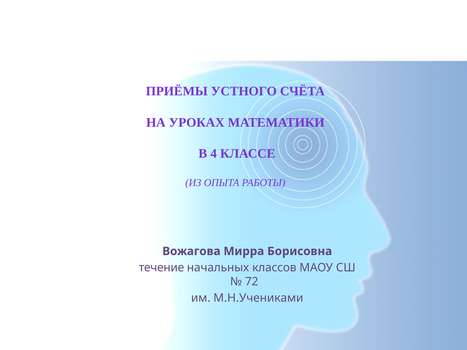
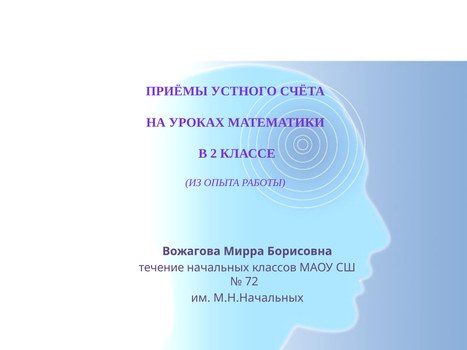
4: 4 -> 2 (214, 154)
М.Н.Учениками: М.Н.Учениками -> М.Н.Начальных (258, 298)
